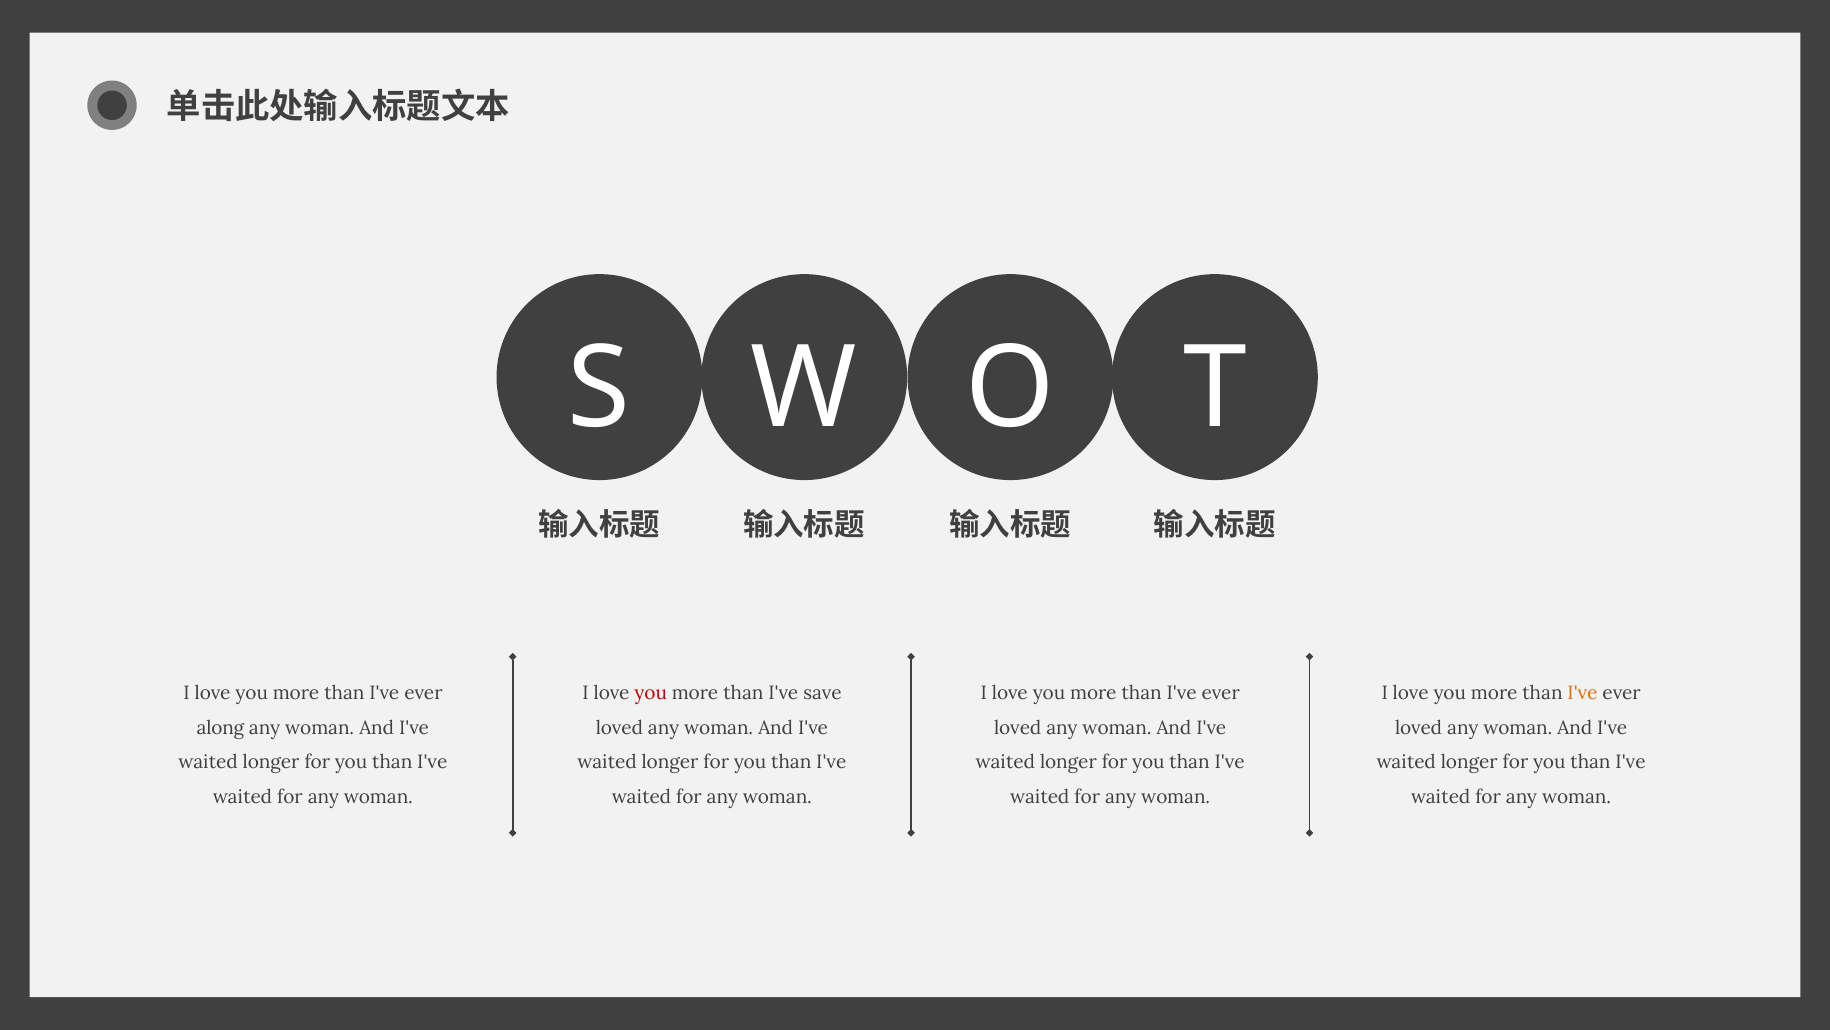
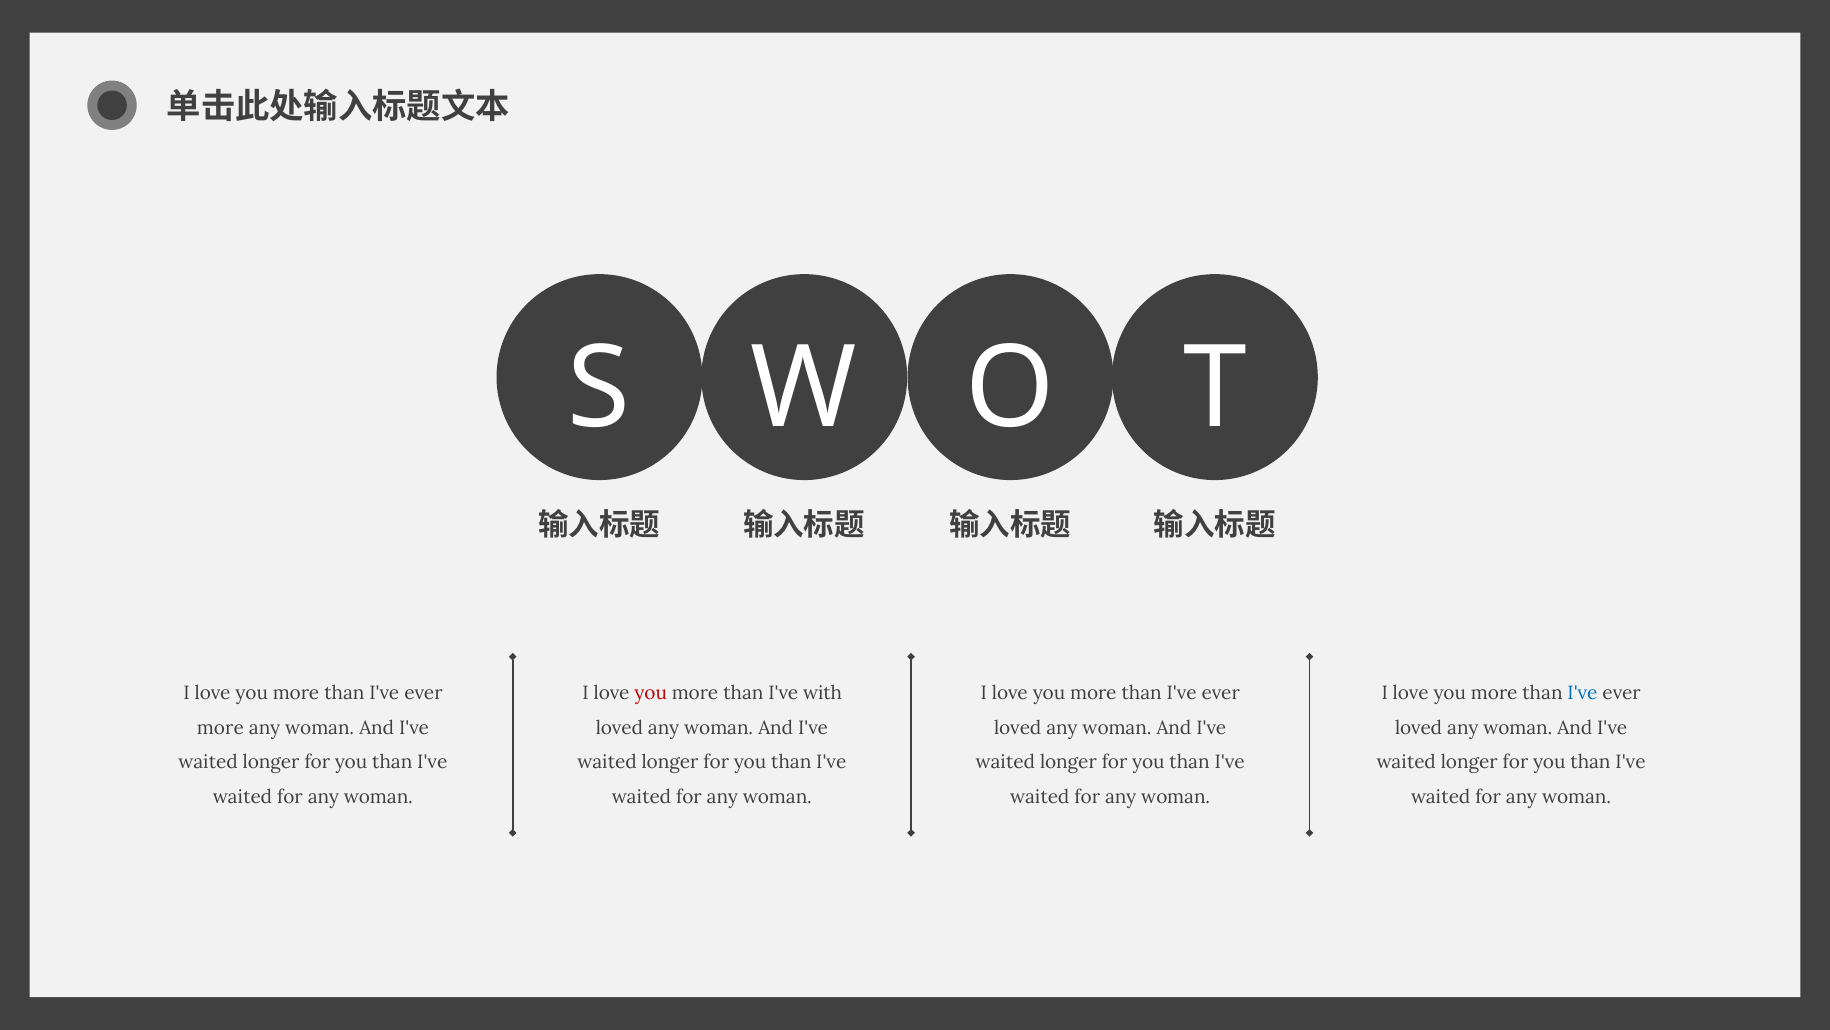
save: save -> with (823, 693)
I've colour: orange -> blue (1583, 693)
along: along -> more (220, 728)
